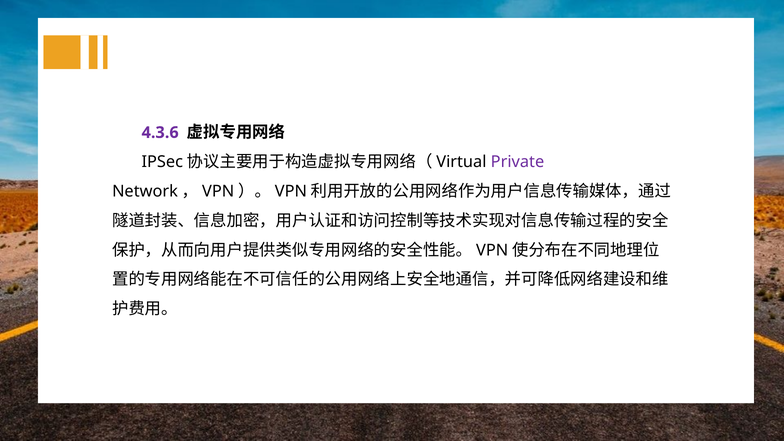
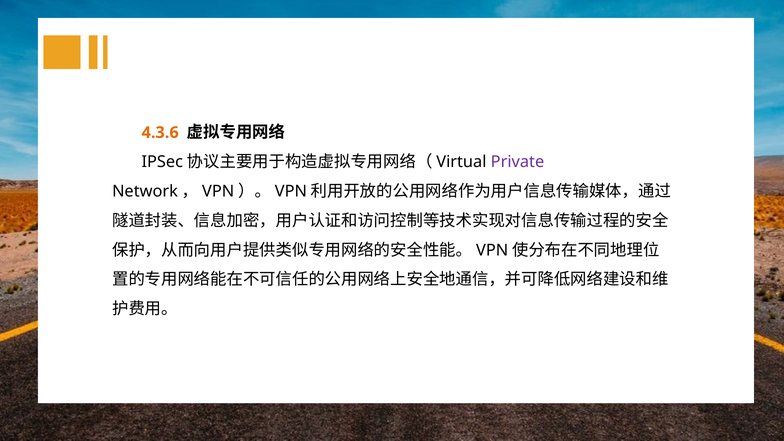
4.3.6 colour: purple -> orange (160, 133)
